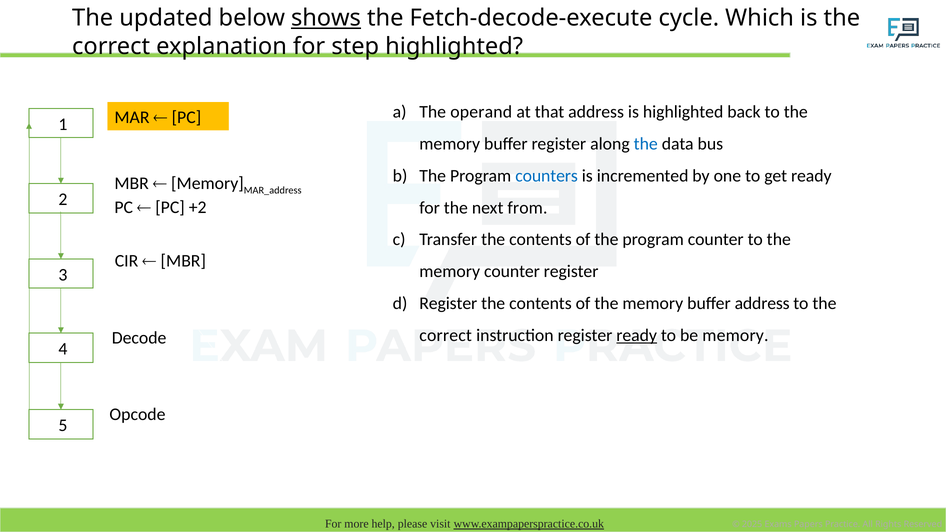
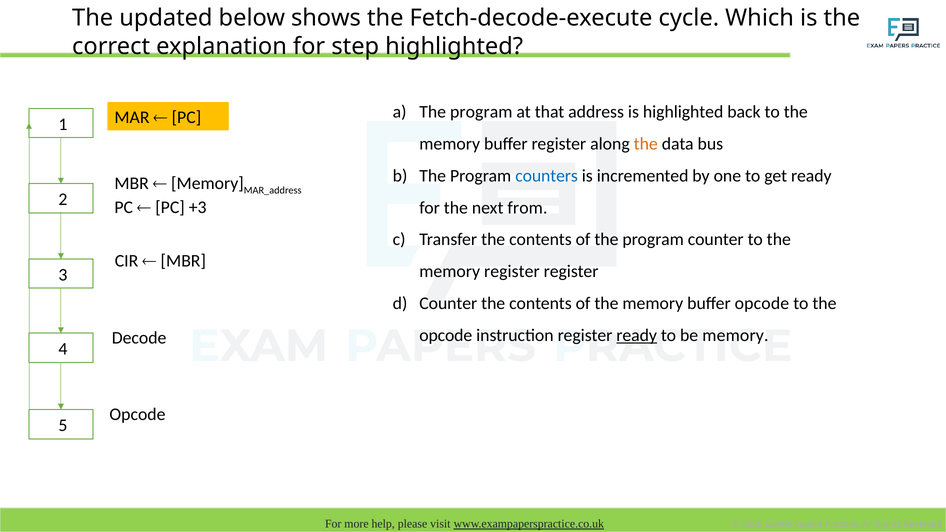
shows underline: present -> none (326, 18)
operand: operand -> program (481, 112)
the colour: blue -> orange (646, 144)
+2: +2 -> +3 (198, 208)
memory counter: counter -> register (512, 272)
Register: Register -> Counter (448, 304)
buffer address: address -> opcode (762, 304)
correct: correct -> opcode (446, 335)
